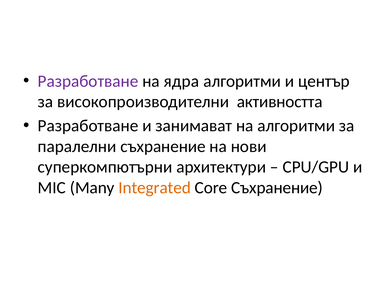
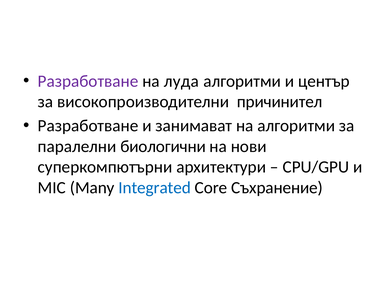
ядра: ядра -> луда (181, 81)
активността: активността -> причинител (280, 102)
паралелни съхранение: съхранение -> биологични (163, 147)
Integrated colour: orange -> blue (155, 188)
